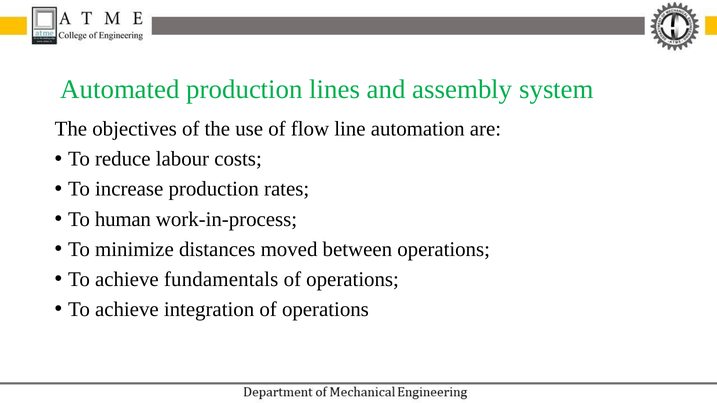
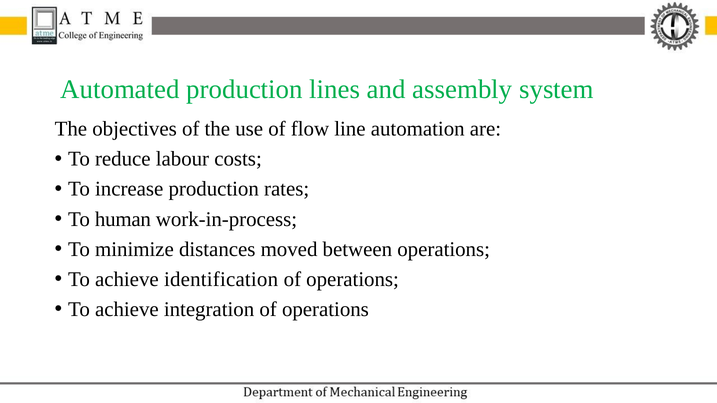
fundamentals: fundamentals -> identification (221, 279)
